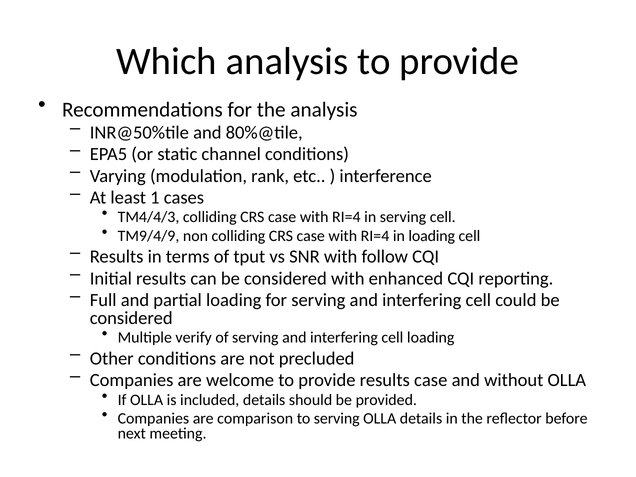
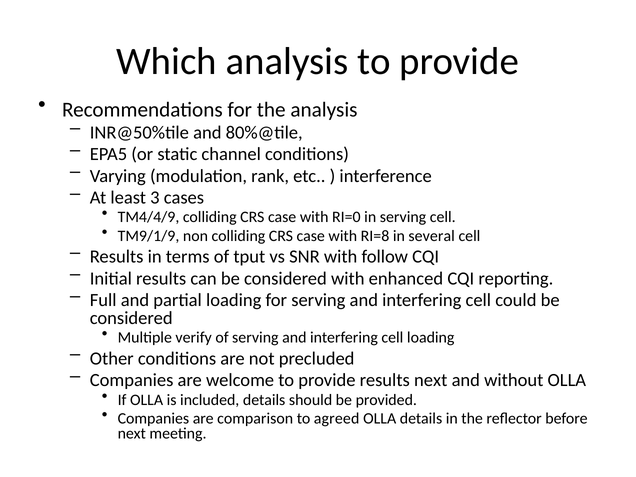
1: 1 -> 3 (155, 198)
TM4/4/3: TM4/4/3 -> TM4/4/9 (149, 217)
RI=4: RI=4 -> RI=0 (346, 217)
TM9/4/9: TM9/4/9 -> TM9/1/9 (149, 236)
RI=4: RI=4 -> RI=8 (375, 236)
in loading: loading -> several (432, 236)
results case: case -> next (431, 380)
to serving: serving -> agreed (337, 418)
